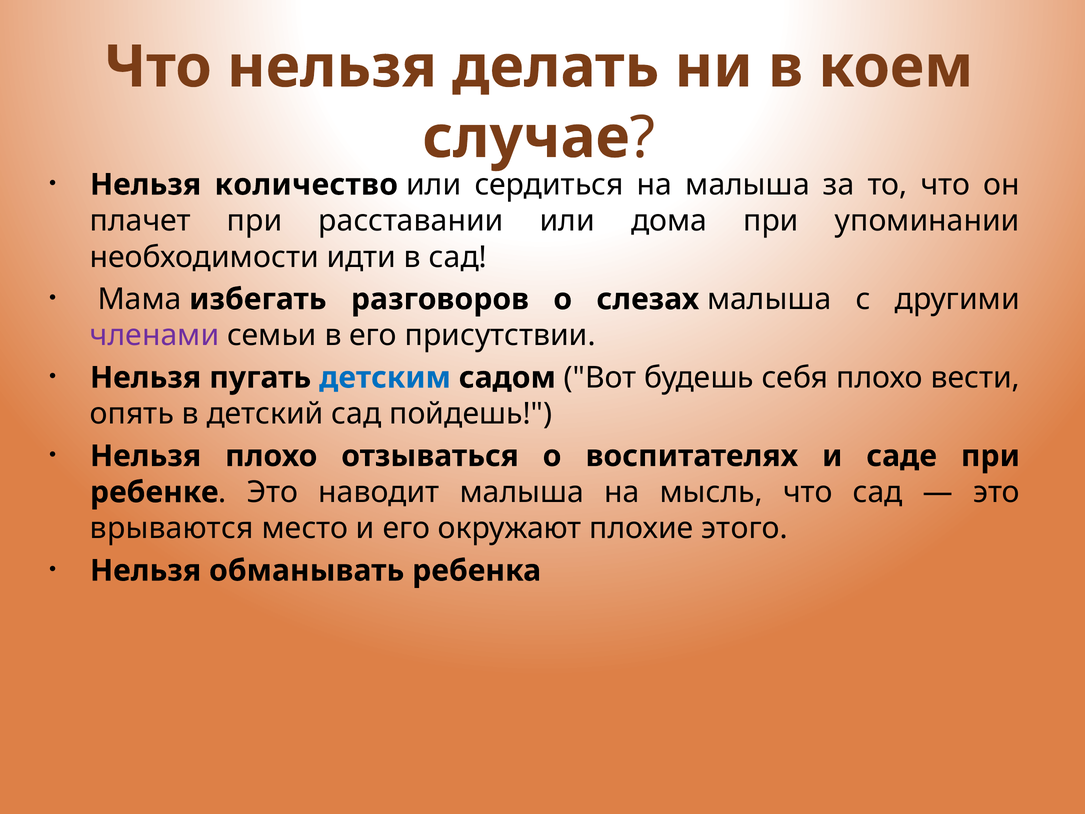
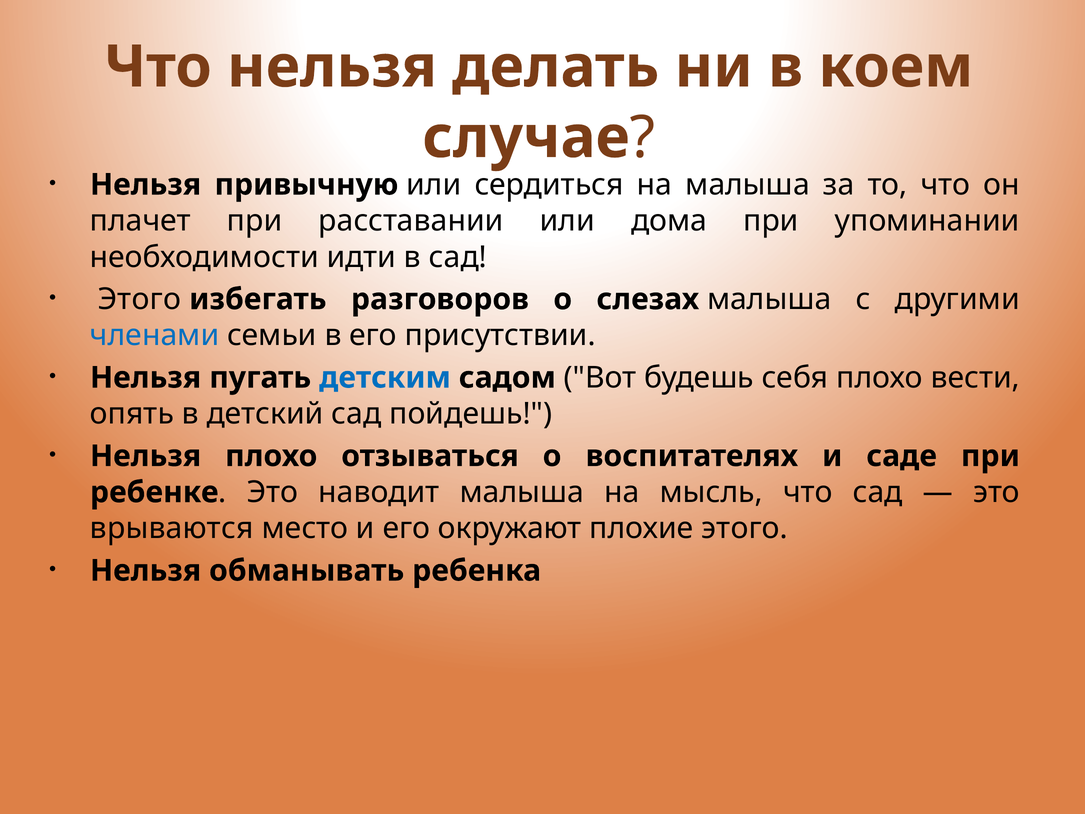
количество: количество -> привычную (306, 185)
Мама: Мама -> Этого (139, 299)
членами colour: purple -> blue (155, 335)
